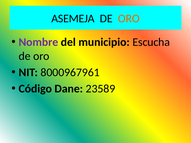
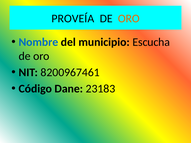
ASEMEJA: ASEMEJA -> PROVEÍA (73, 18)
Nombre colour: purple -> blue (38, 42)
8000967961: 8000967961 -> 8200967461 (70, 73)
23589: 23589 -> 23183 (100, 89)
